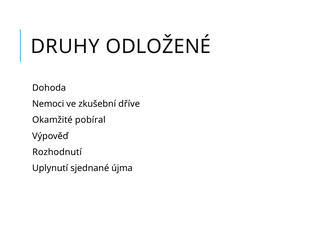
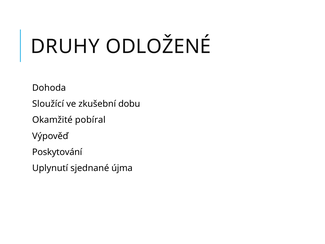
Nemoci: Nemoci -> Sloužící (48, 104)
dříve: dříve -> dobu (129, 104)
Rozhodnutí: Rozhodnutí -> Poskytování (57, 152)
